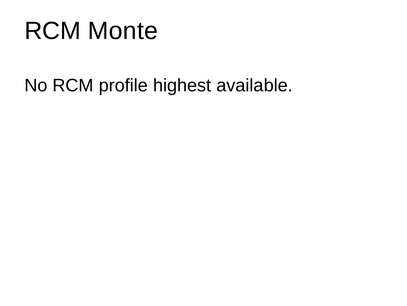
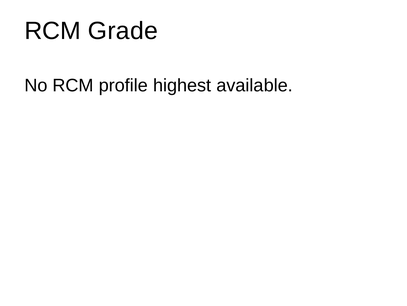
Monte: Monte -> Grade (123, 31)
